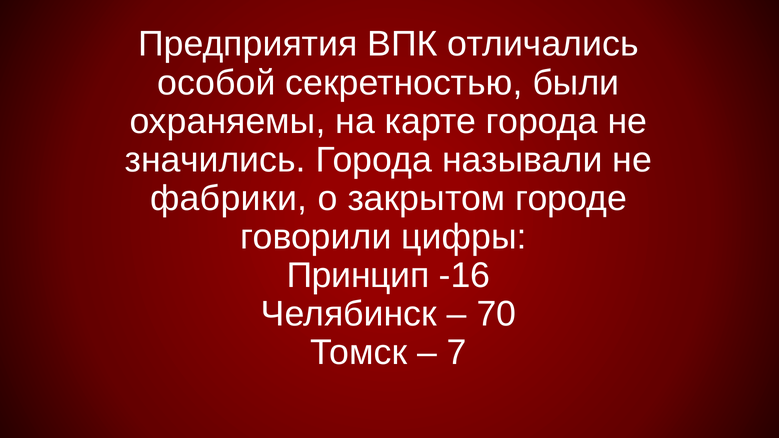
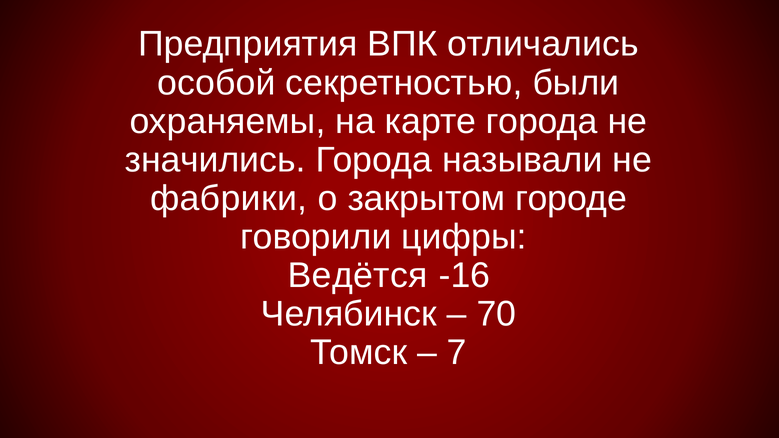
Принцип: Принцип -> Ведётся (358, 276)
